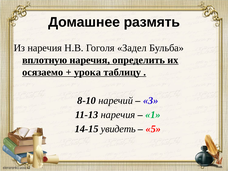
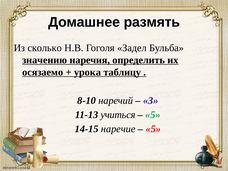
Из наречия: наречия -> сколько (45, 48)
вплотную: вплотную -> значению (45, 60)
11-13 наречия: наречия -> учиться (118, 115)
1: 1 -> 5 (153, 115)
увидеть: увидеть -> наречие (118, 129)
